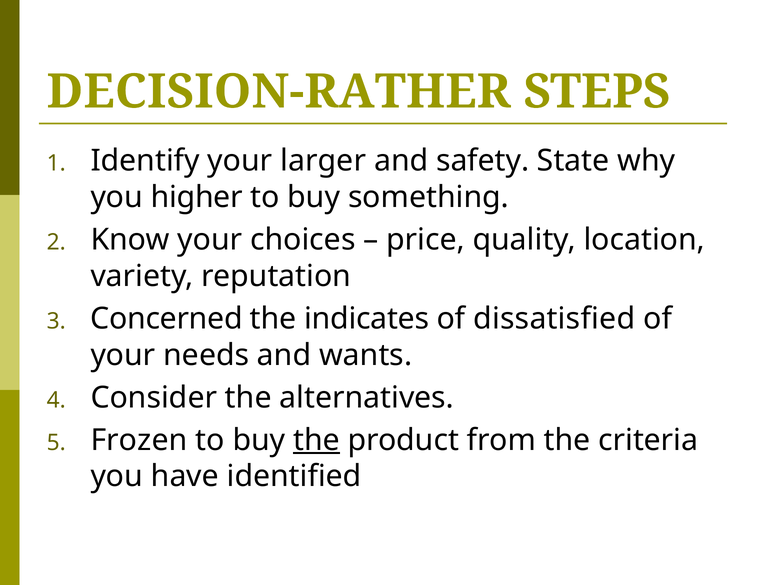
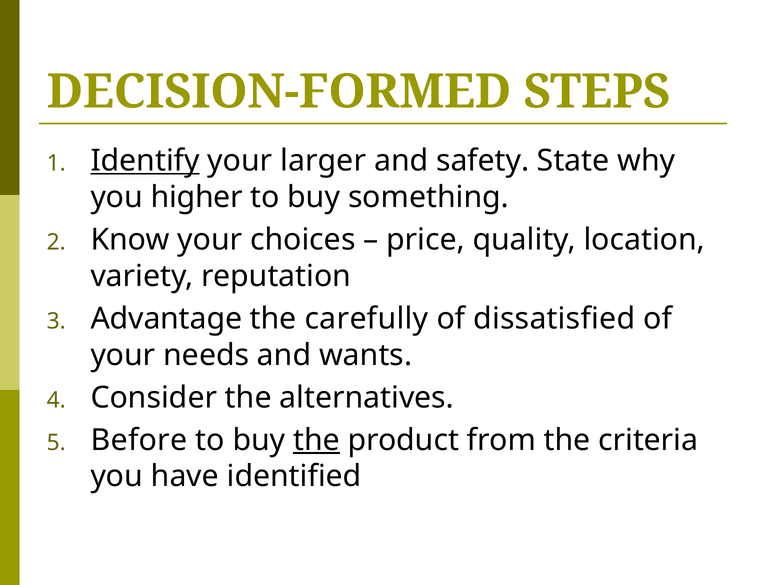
DECISION-RATHER: DECISION-RATHER -> DECISION-FORMED (279, 92)
Identify underline: none -> present (145, 161)
Concerned: Concerned -> Advantage (166, 318)
indicates: indicates -> carefully (366, 318)
Frozen: Frozen -> Before (139, 439)
